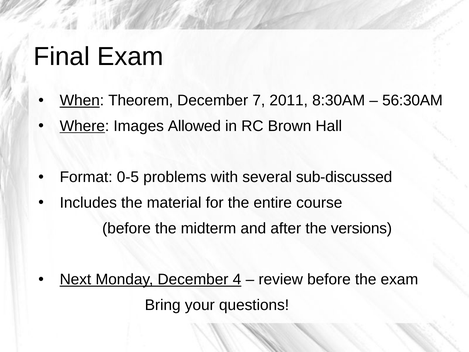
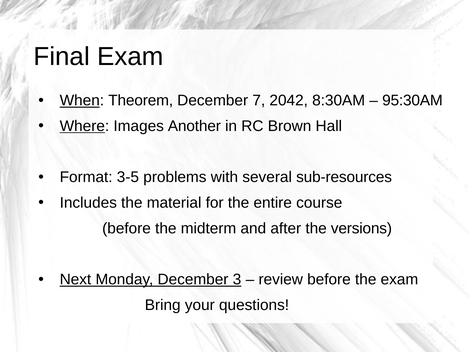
2011: 2011 -> 2042 (289, 100)
56:30AM: 56:30AM -> 95:30AM (412, 100)
Allowed: Allowed -> Another (194, 126)
0-5: 0-5 -> 3-5 (128, 177)
sub-discussed: sub-discussed -> sub-resources (344, 177)
4: 4 -> 3 (237, 279)
